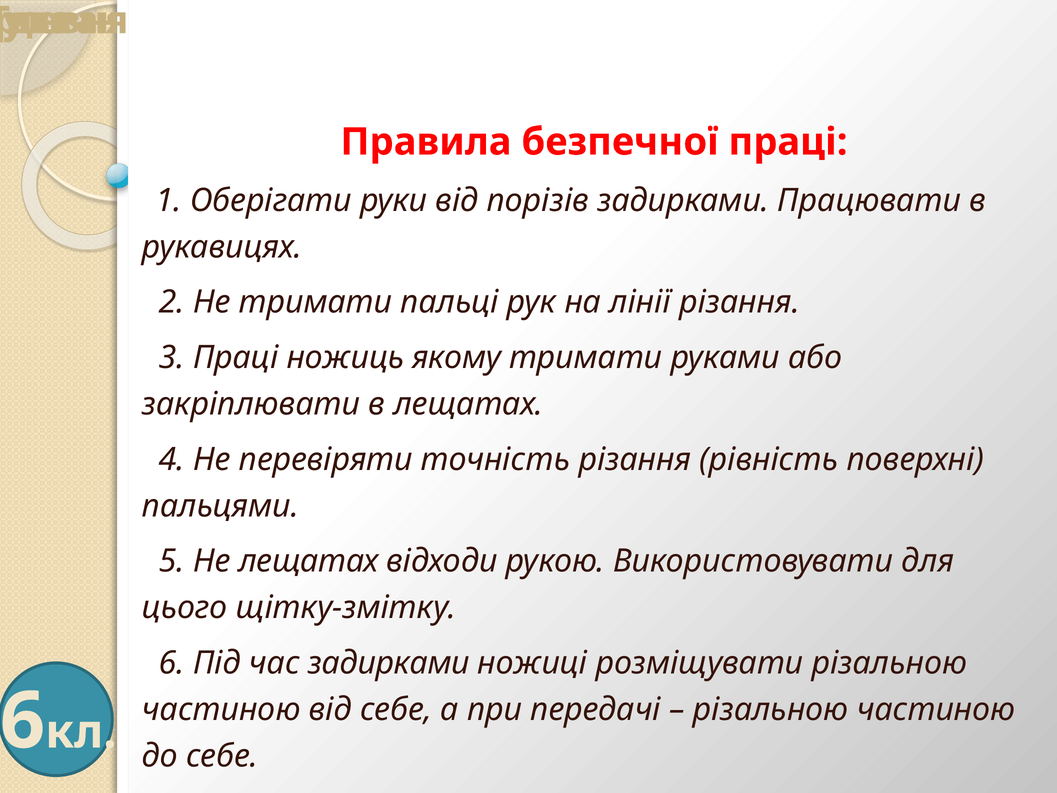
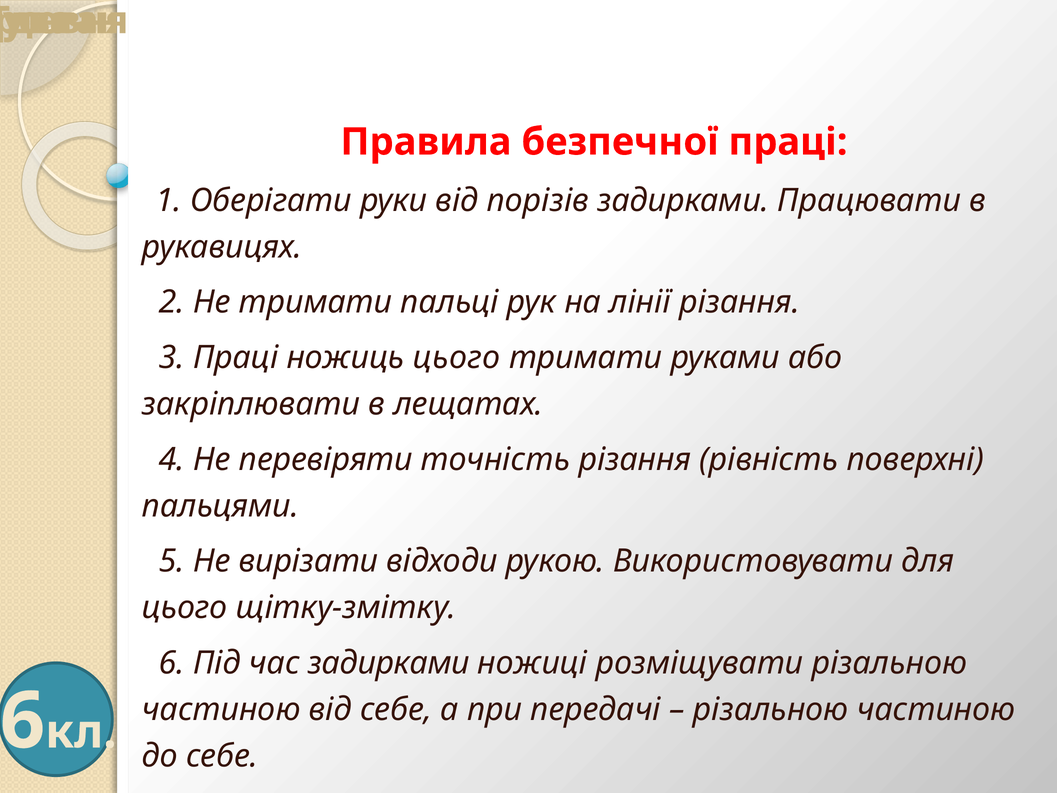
ножиць якому: якому -> цього (457, 357)
Не лещатах: лещатах -> вирізати (309, 561)
